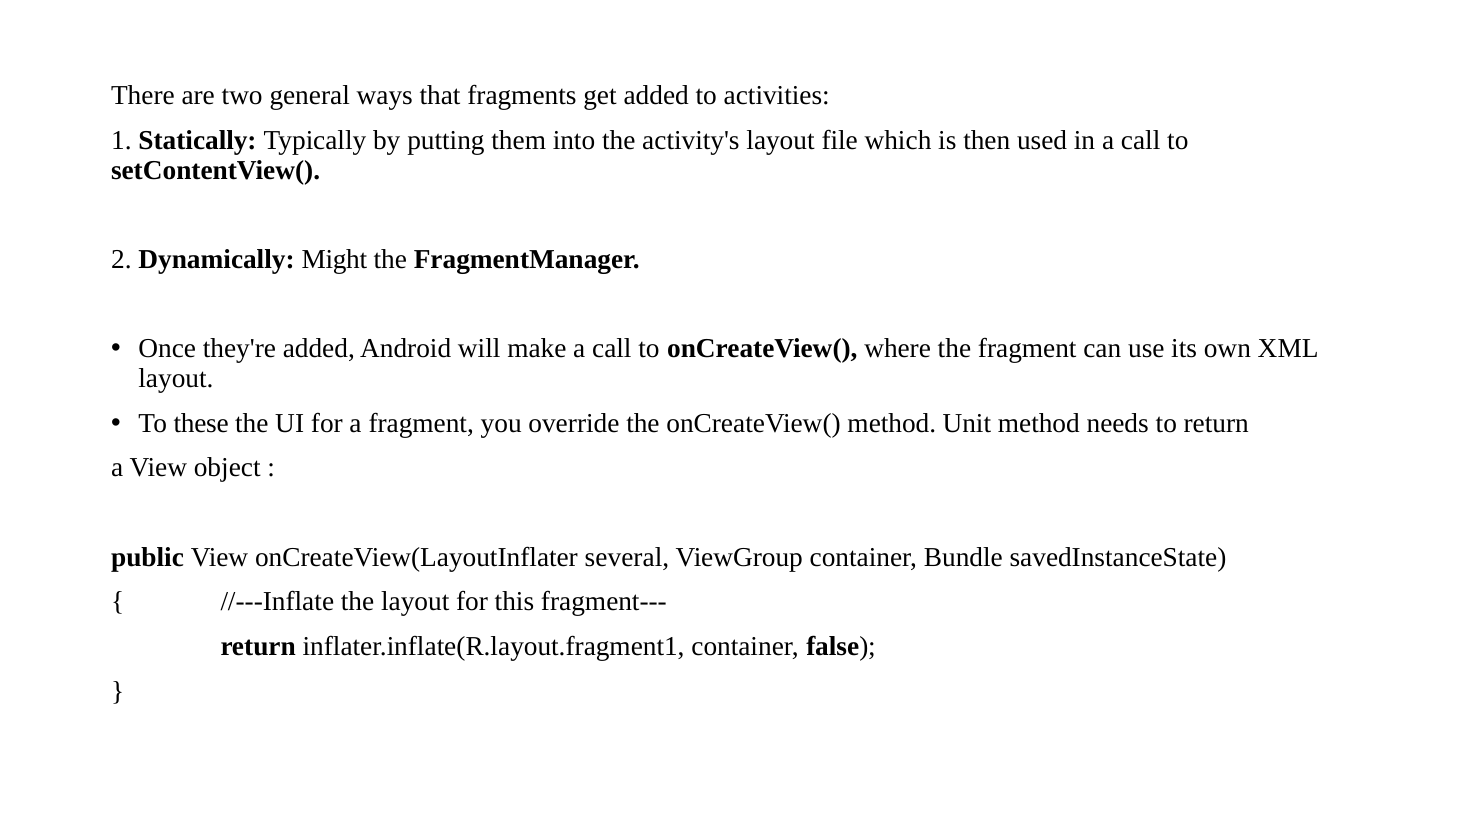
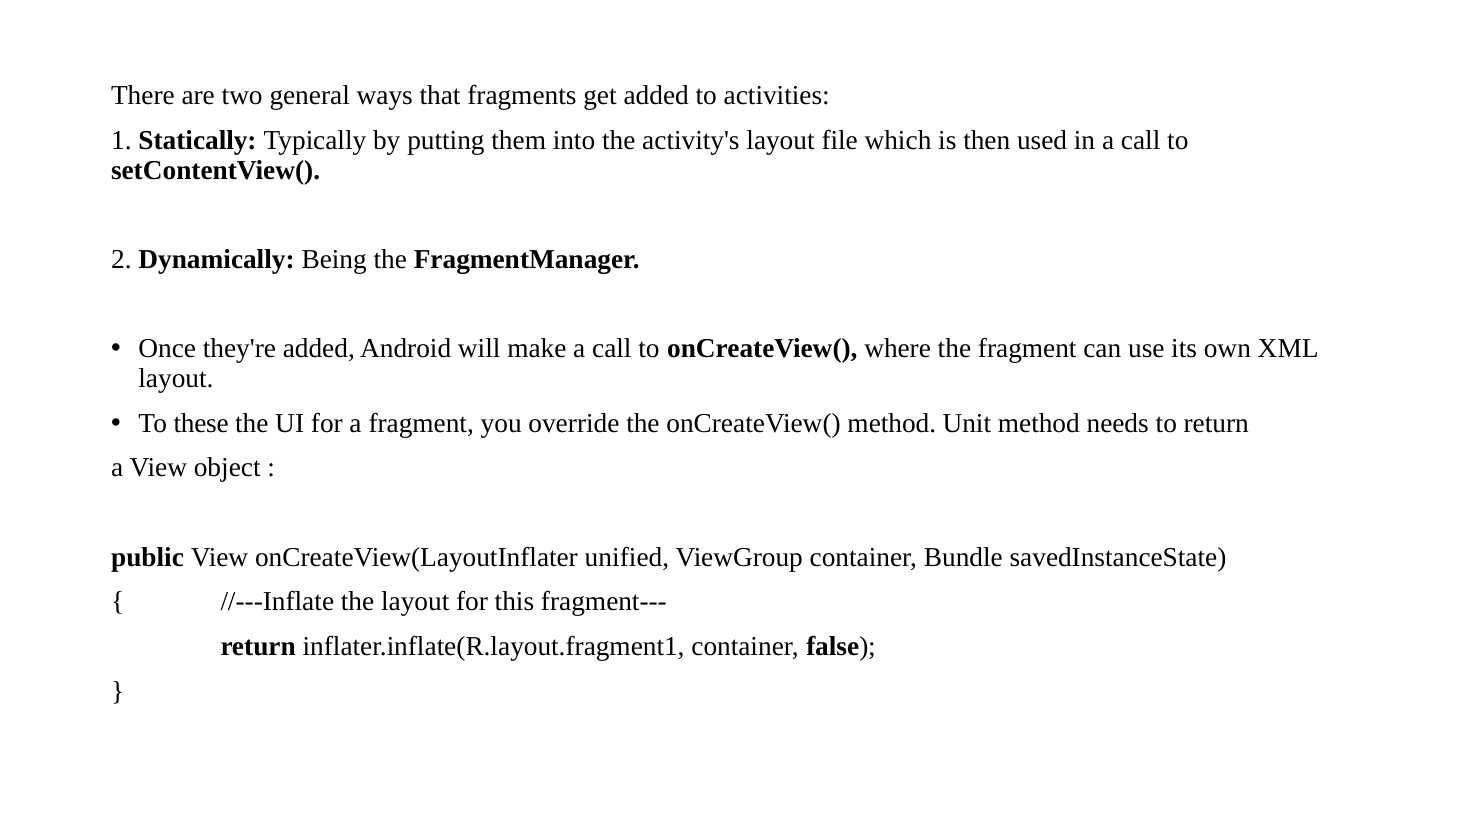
Might: Might -> Being (334, 259)
several: several -> unified (627, 557)
